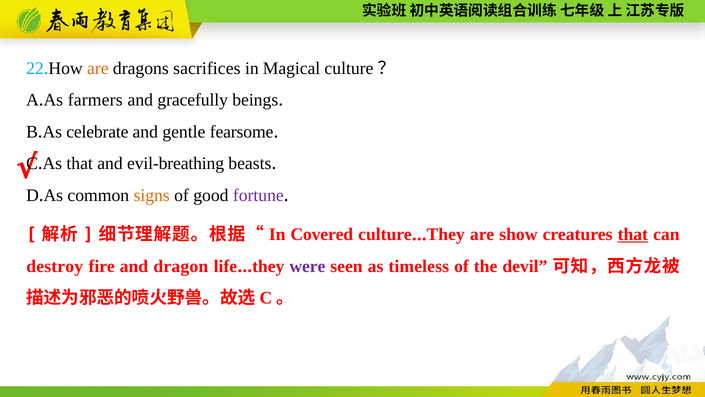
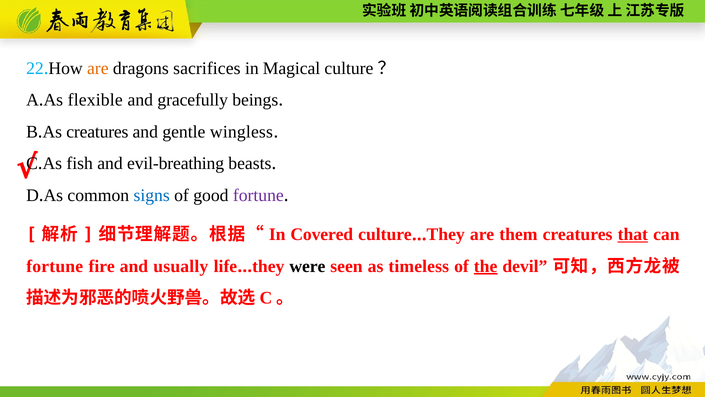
farmers: farmers -> flexible (95, 100)
As celebrate: celebrate -> creatures (97, 132)
fearsome: fearsome -> wingless (241, 132)
As that: that -> fish (80, 163)
signs colour: orange -> blue (152, 195)
show: show -> them (518, 234)
destroy: destroy -> fortune (55, 266)
dragon: dragon -> usually (181, 266)
were colour: purple -> black (307, 266)
the underline: none -> present (486, 266)
